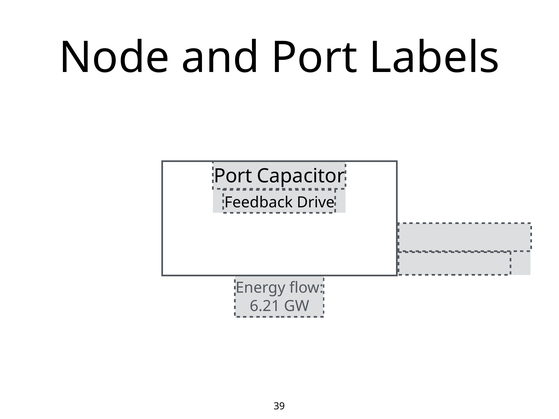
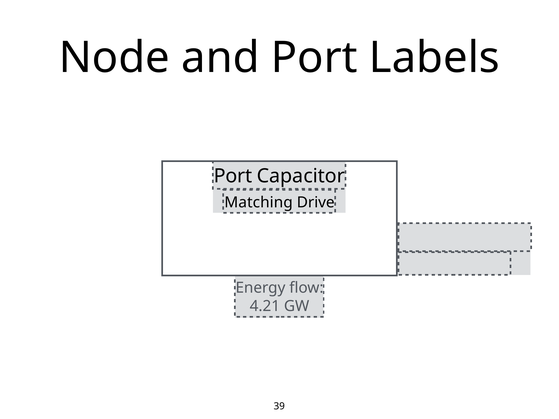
Feedback: Feedback -> Matching (259, 202)
6.21: 6.21 -> 4.21 (265, 306)
